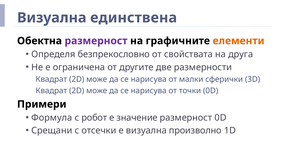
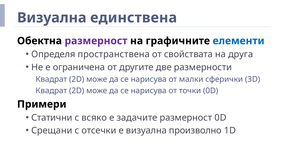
елементи colour: orange -> blue (239, 41)
безпрекословно: безпрекословно -> пространствена (114, 54)
Формула: Формула -> Статични (52, 118)
робот: робот -> всяко (94, 118)
значение: значение -> задачите (137, 118)
